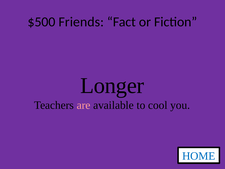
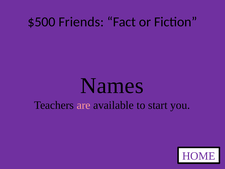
Longer: Longer -> Names (112, 86)
cool: cool -> start (158, 105)
HOME colour: blue -> purple (199, 156)
